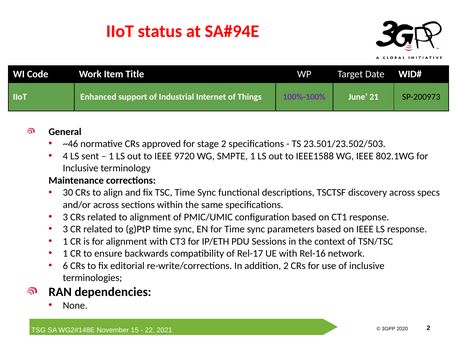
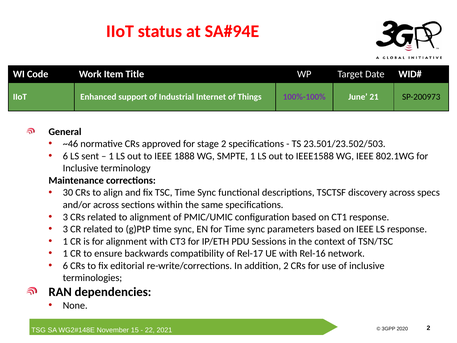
4: 4 -> 6 (65, 156)
9720: 9720 -> 1888 (184, 156)
